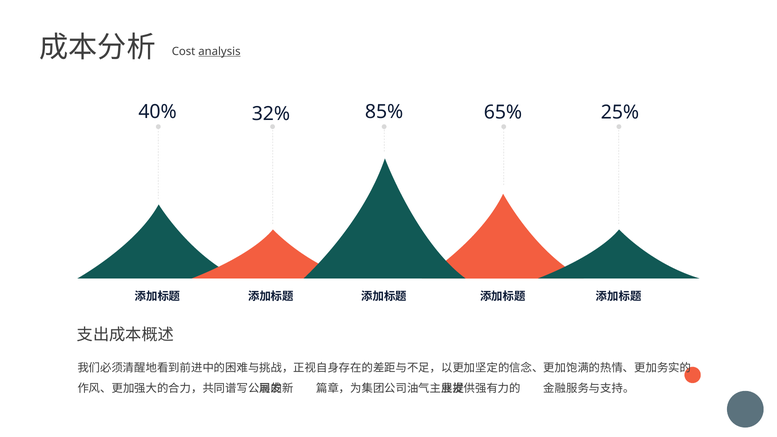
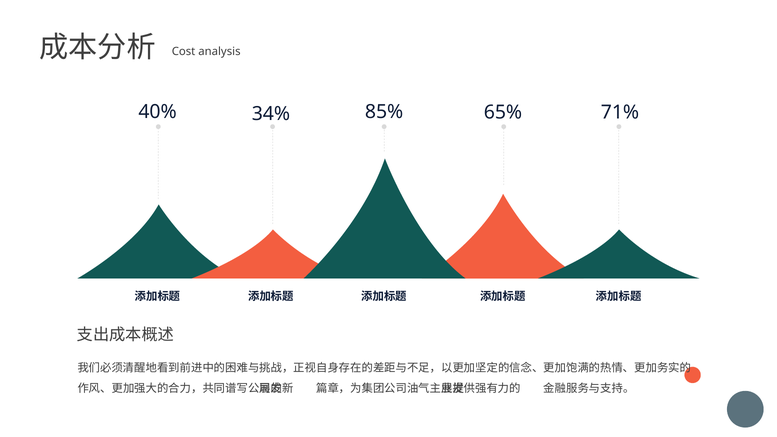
analysis underline: present -> none (219, 51)
25%: 25% -> 71% (620, 112)
32%: 32% -> 34% (271, 114)
